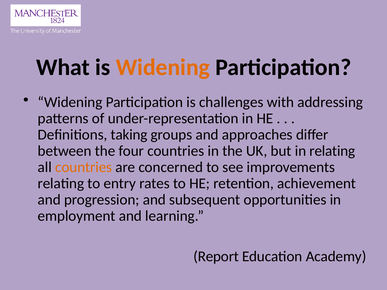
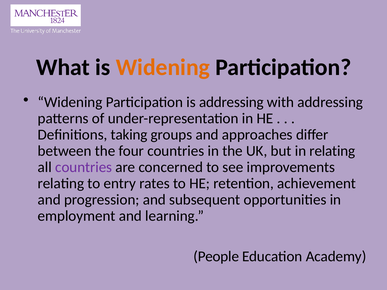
is challenges: challenges -> addressing (231, 102)
countries colour: orange -> purple (84, 167)
Report: Report -> People (216, 257)
